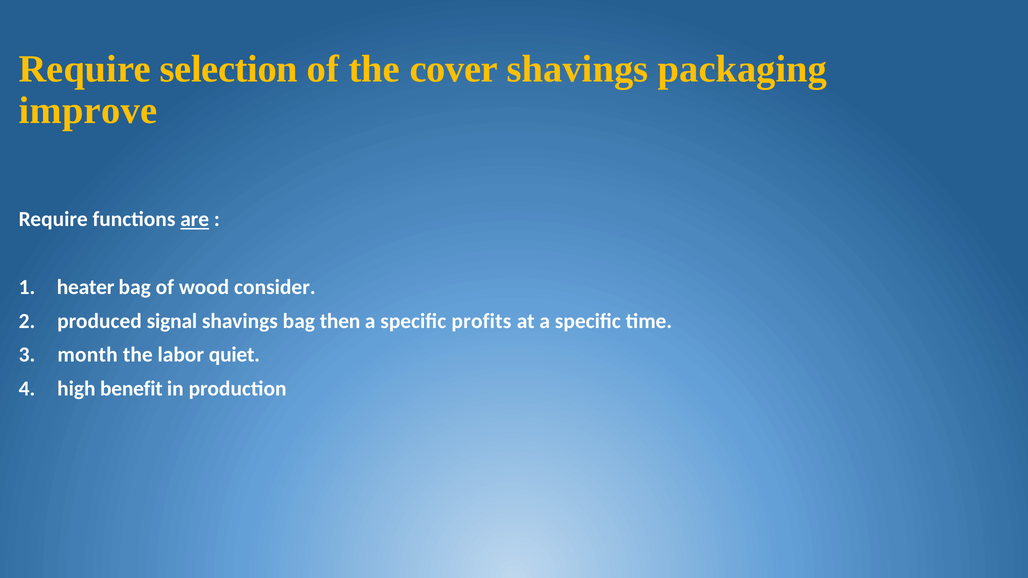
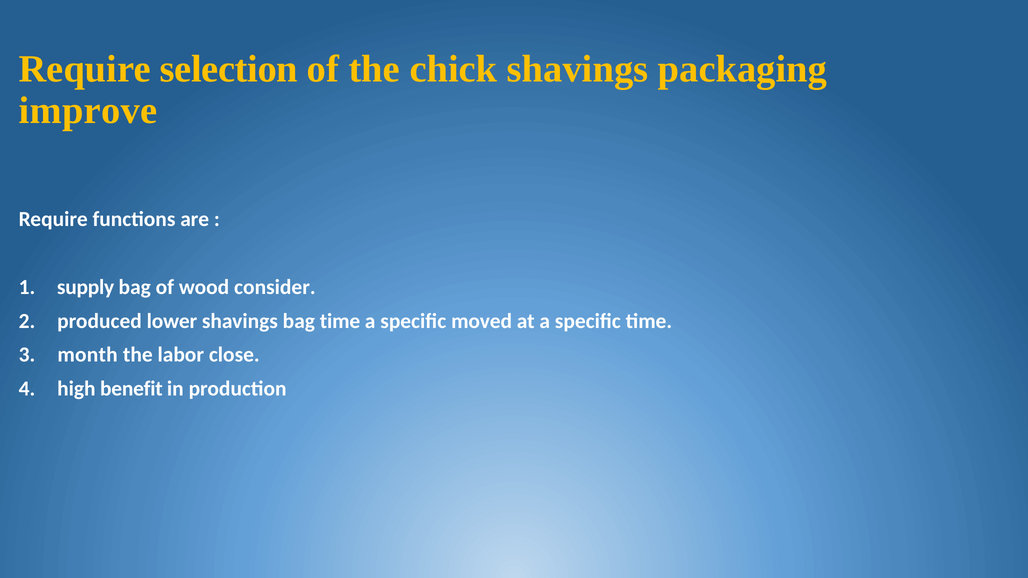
cover: cover -> chick (453, 69)
are underline: present -> none (195, 219)
heater: heater -> supply (86, 287)
signal: signal -> lower (172, 321)
bag then: then -> time (340, 321)
profits: profits -> moved (482, 321)
quiet: quiet -> close (234, 355)
